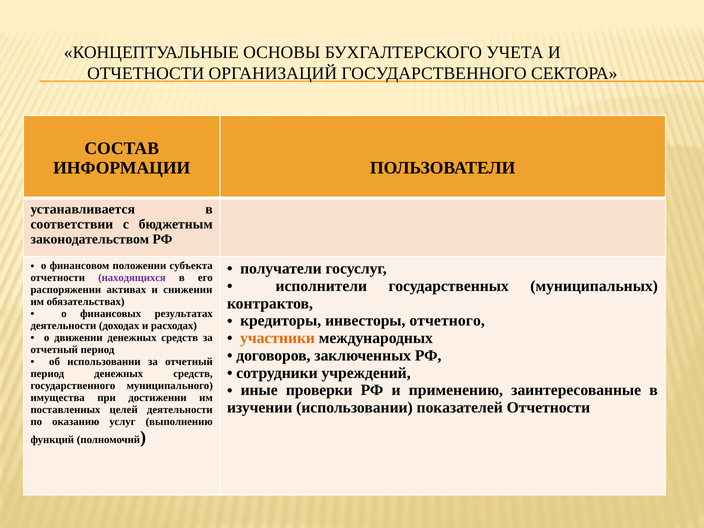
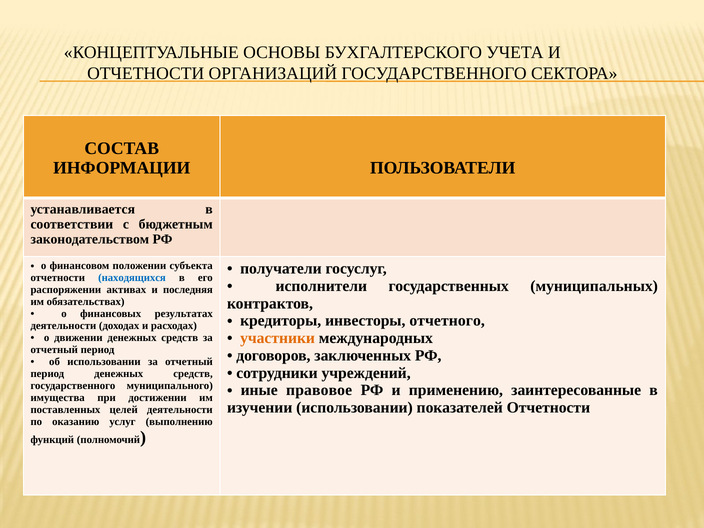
находящихся colour: purple -> blue (132, 278)
снижении: снижении -> последняя (188, 290)
проверки: проверки -> правовое (319, 390)
